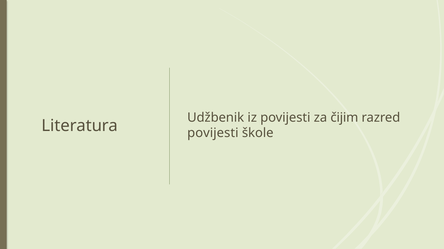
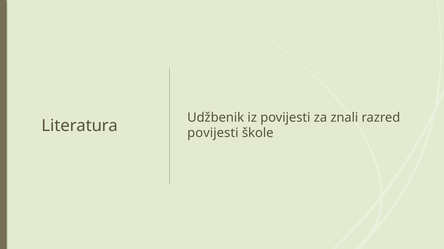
čijim: čijim -> znali (344, 118)
